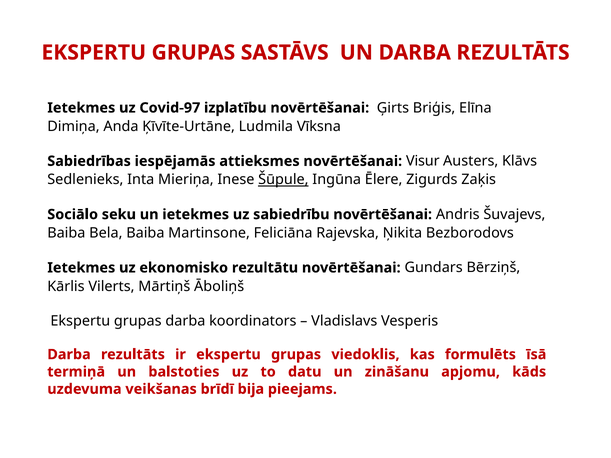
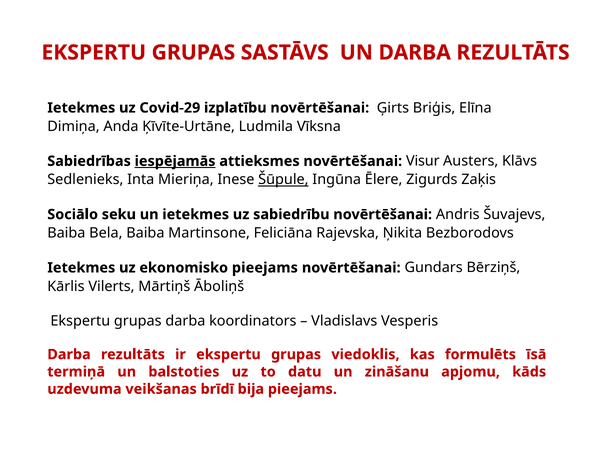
Covid-97: Covid-97 -> Covid-29 (170, 108)
iespējamās underline: none -> present (175, 161)
ekonomisko rezultātu: rezultātu -> pieejams (265, 268)
